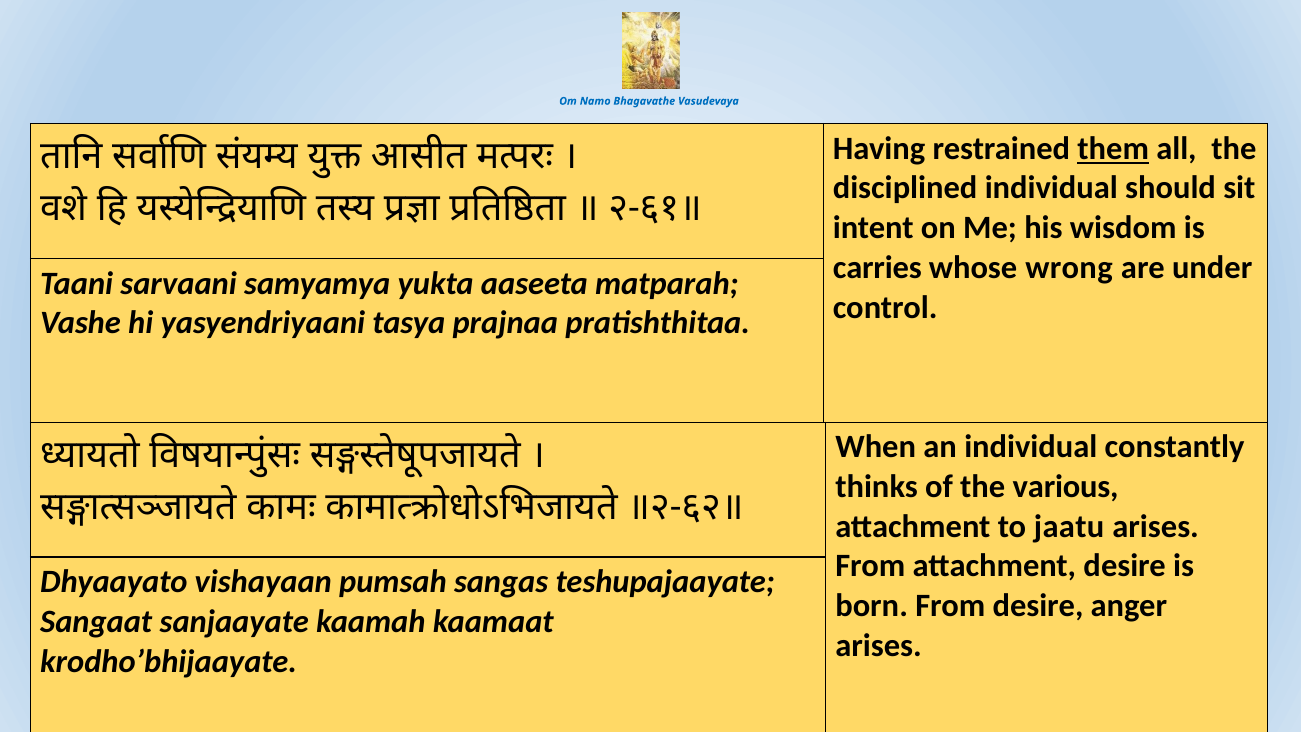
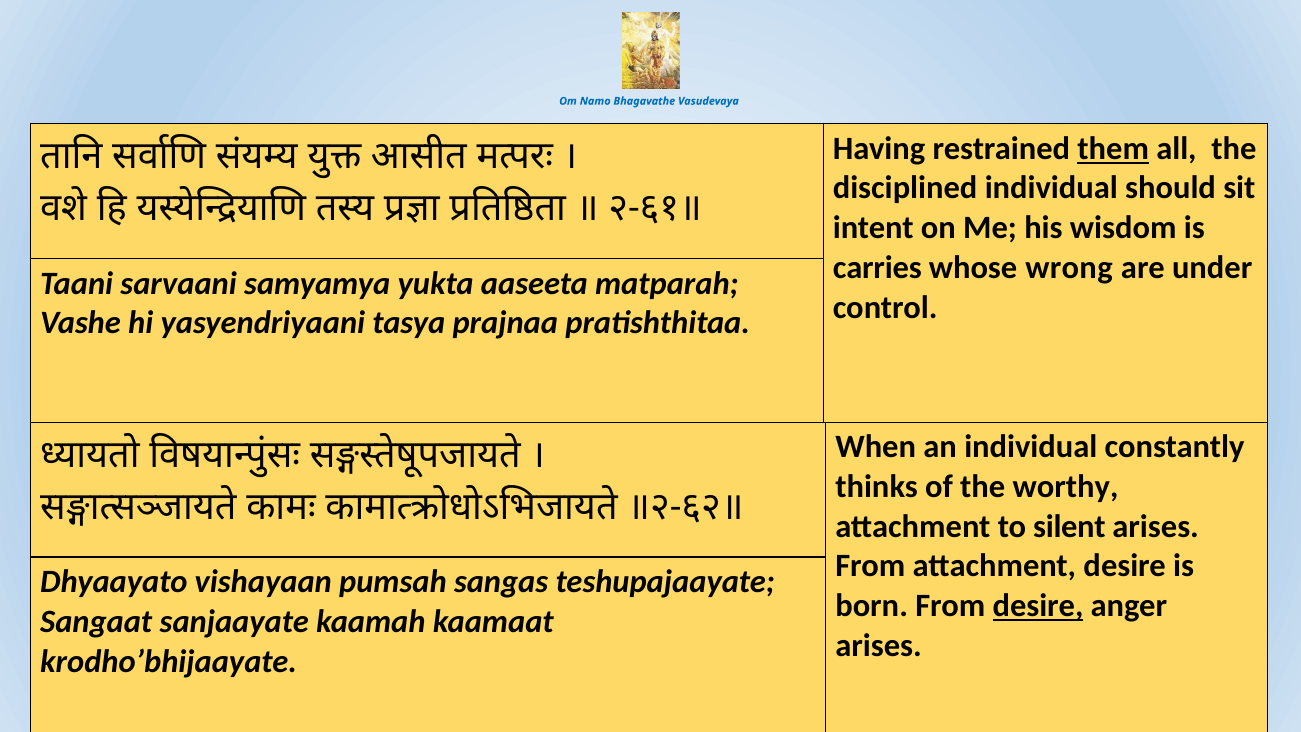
various: various -> worthy (1066, 487)
jaatu: jaatu -> silent (1069, 526)
desire underline: none -> present (1038, 606)
